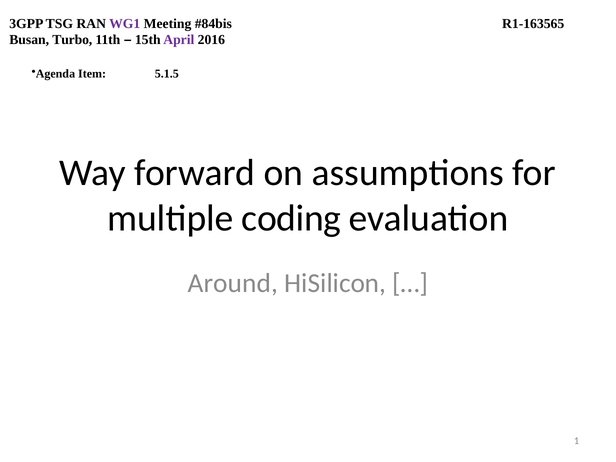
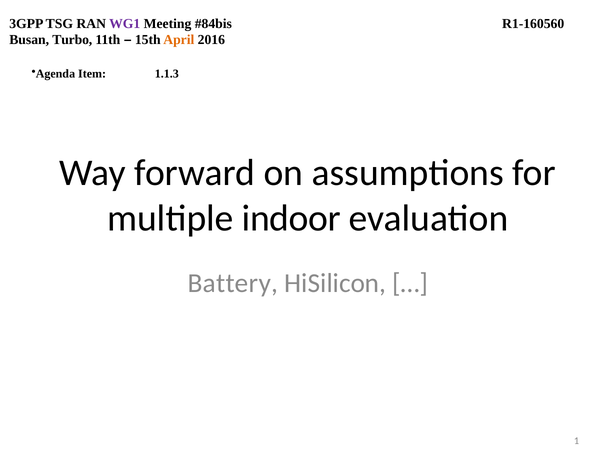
R1-163565: R1-163565 -> R1-160560 (533, 24)
April colour: purple -> orange (179, 40)
5.1.5: 5.1.5 -> 1.1.3 (167, 74)
coding: coding -> indoor (291, 218)
Around: Around -> Battery (233, 283)
